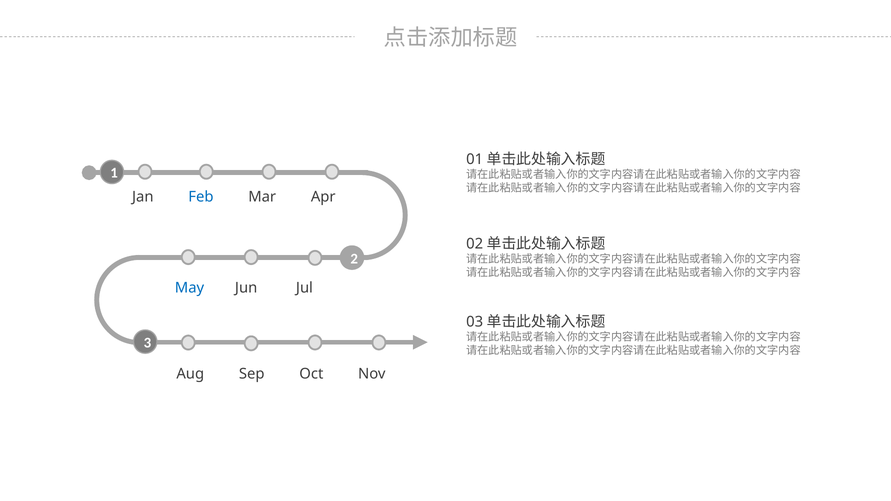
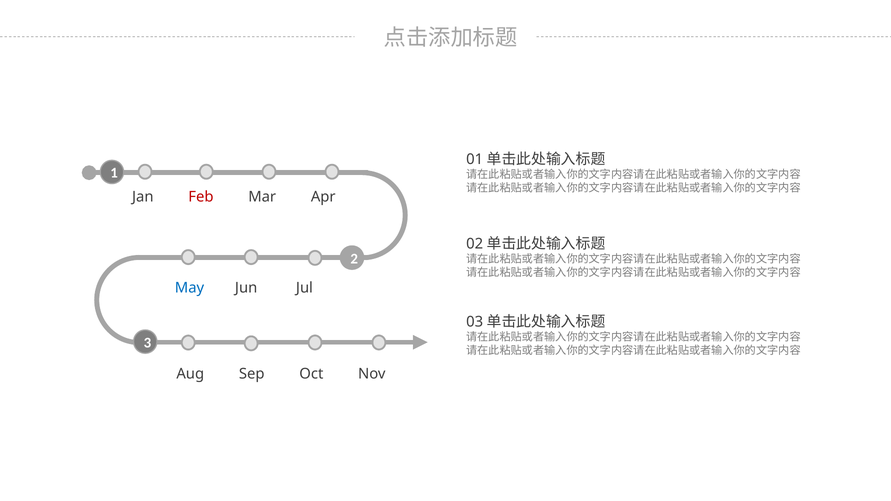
Feb colour: blue -> red (201, 197)
